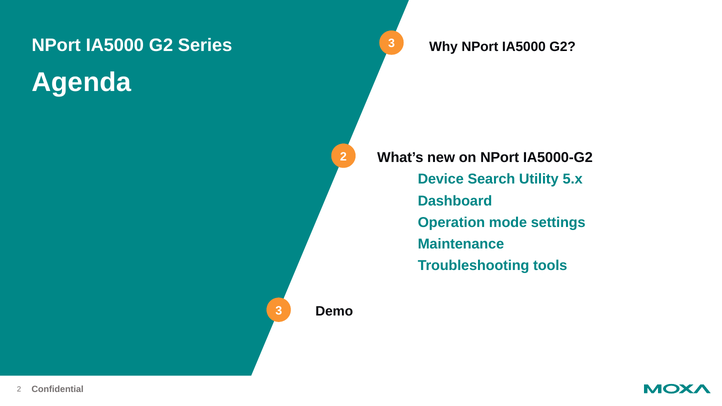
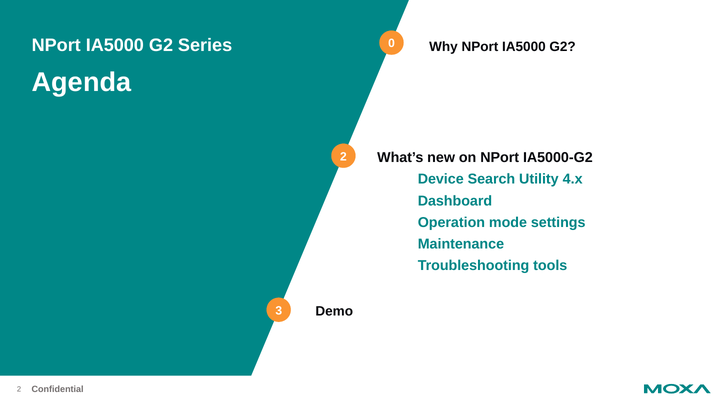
Series 3: 3 -> 0 (392, 43)
5.x: 5.x -> 4.x (573, 179)
